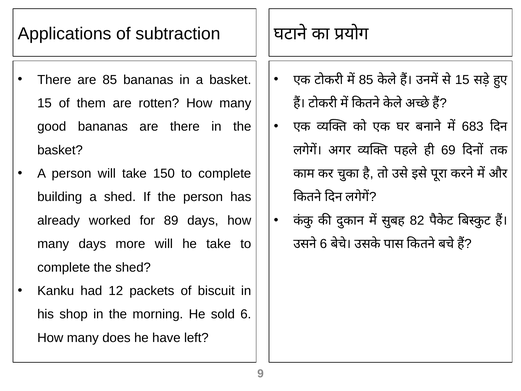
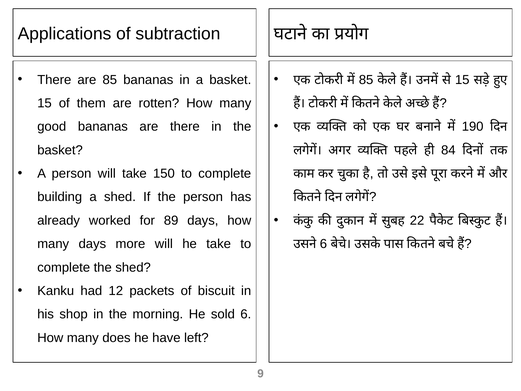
683: 683 -> 190 (473, 127)
69: 69 -> 84 (448, 150)
82: 82 -> 22 (417, 220)
